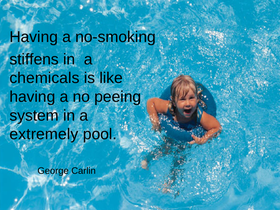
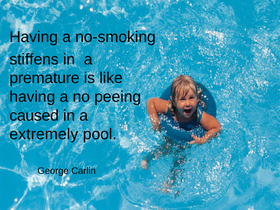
chemicals: chemicals -> premature (45, 78)
system: system -> caused (34, 115)
